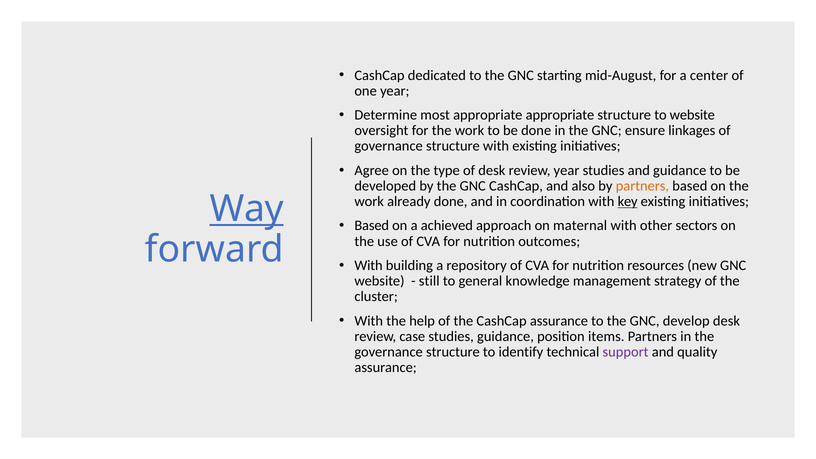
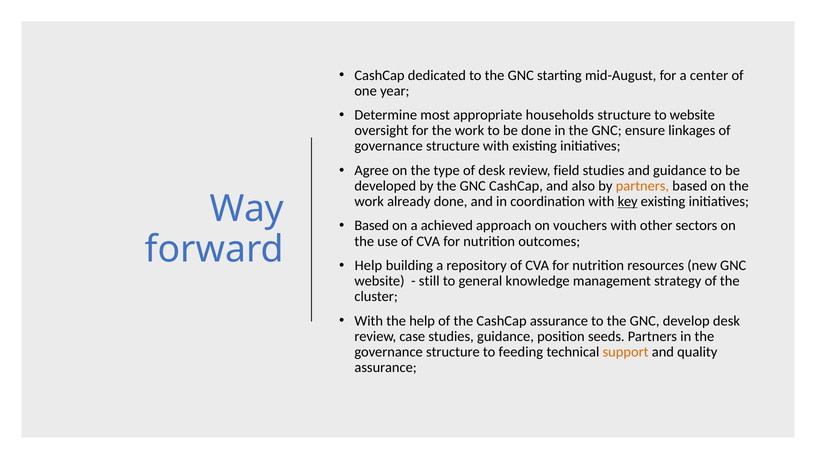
appropriate appropriate: appropriate -> households (560, 115)
review year: year -> field (567, 170)
Way underline: present -> none (247, 209)
maternal: maternal -> vouchers (580, 226)
With: With -> Help (368, 265)
items: items -> seeds (606, 336)
identify: identify -> feeding (521, 352)
support colour: purple -> orange (626, 352)
